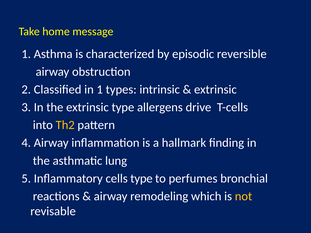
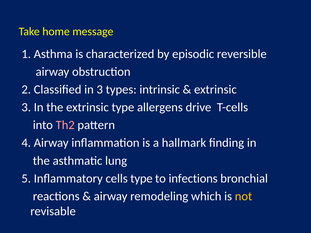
in 1: 1 -> 3 (100, 90)
Th2 colour: yellow -> pink (65, 125)
perfumes: perfumes -> infections (193, 179)
